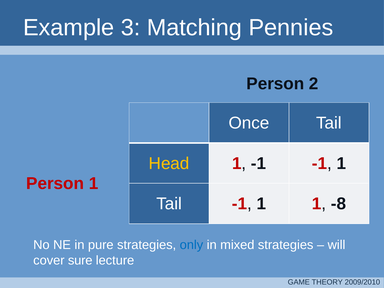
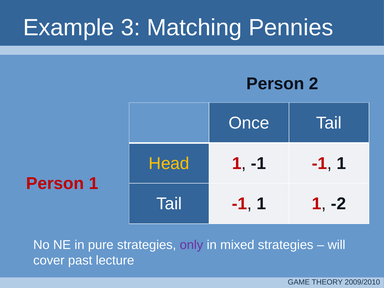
-8: -8 -> -2 (338, 204)
only colour: blue -> purple (191, 245)
sure: sure -> past (80, 260)
